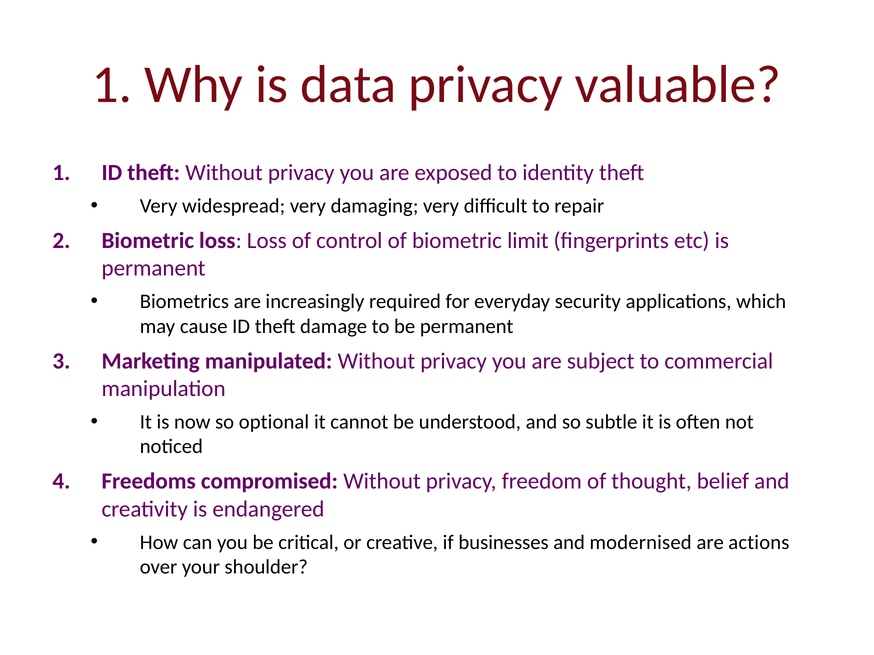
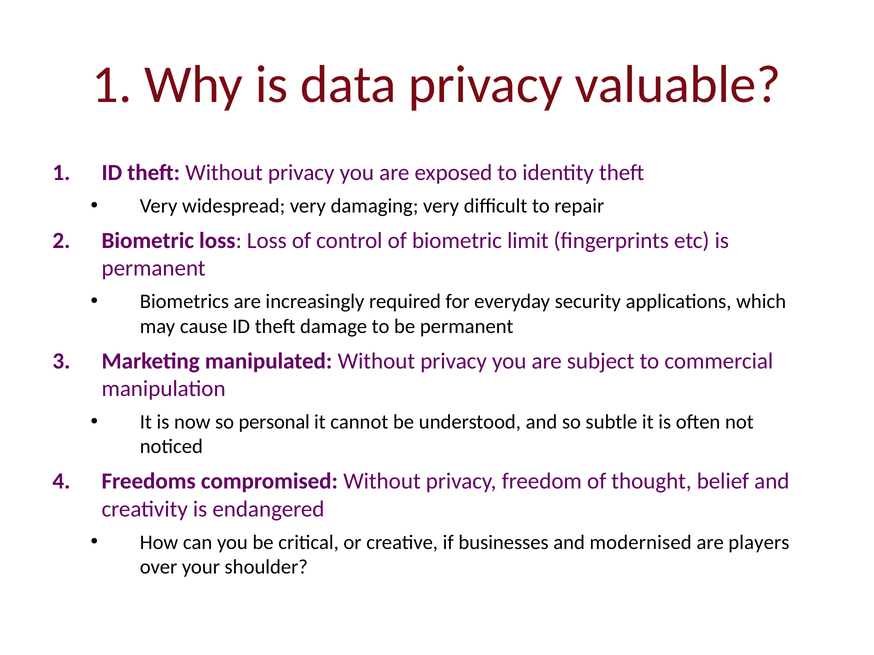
optional: optional -> personal (274, 422)
actions: actions -> players (759, 543)
